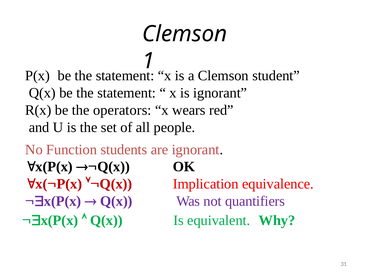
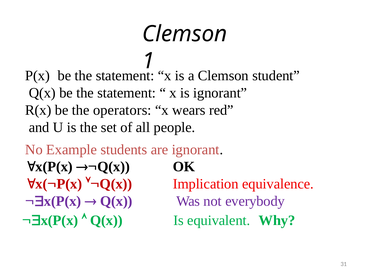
Function: Function -> Example (72, 149)
quantifiers: quantifiers -> everybody (255, 201)
